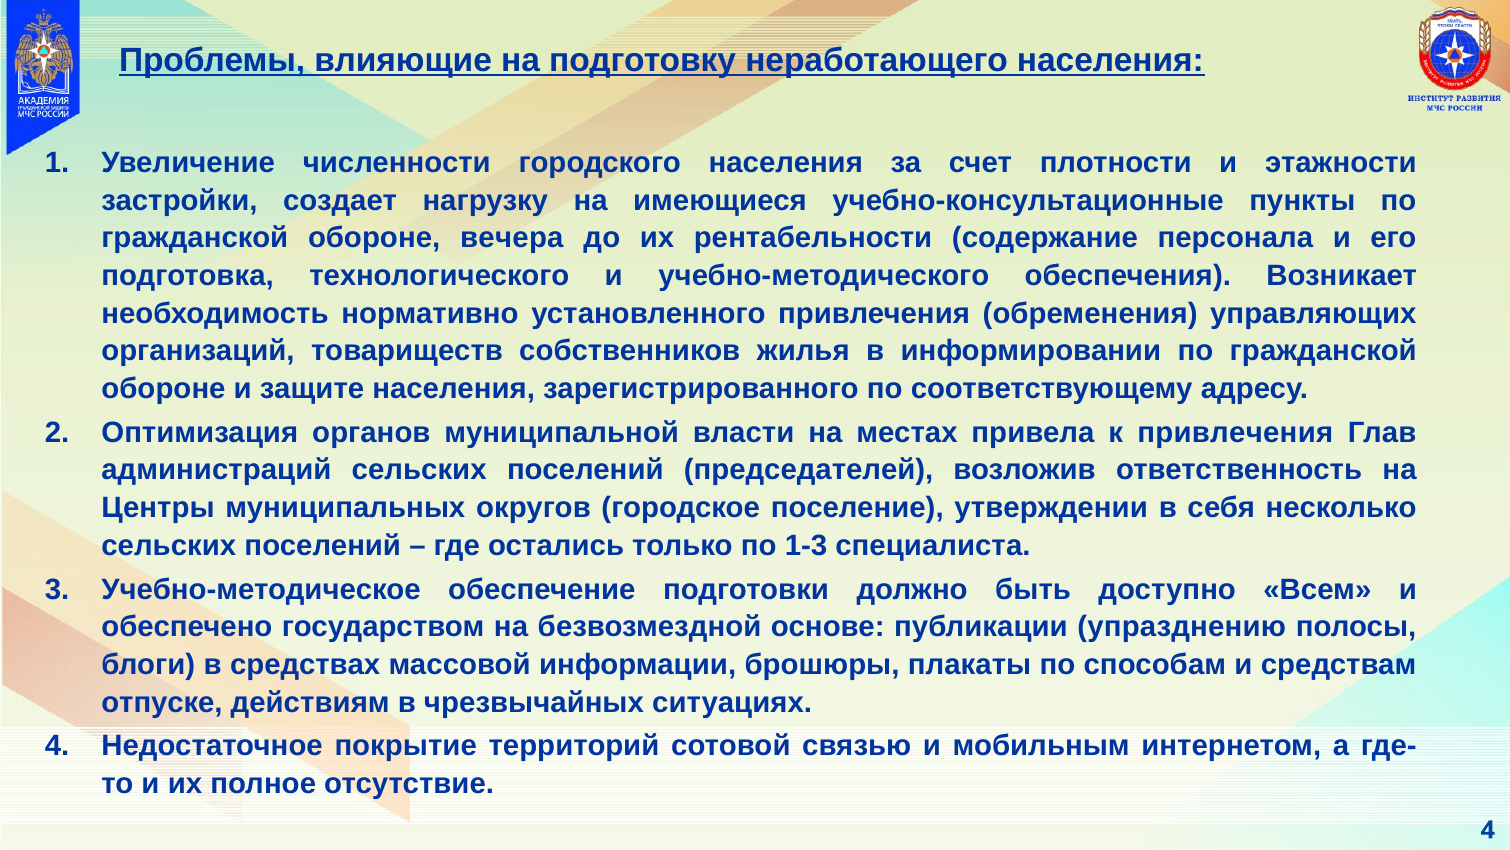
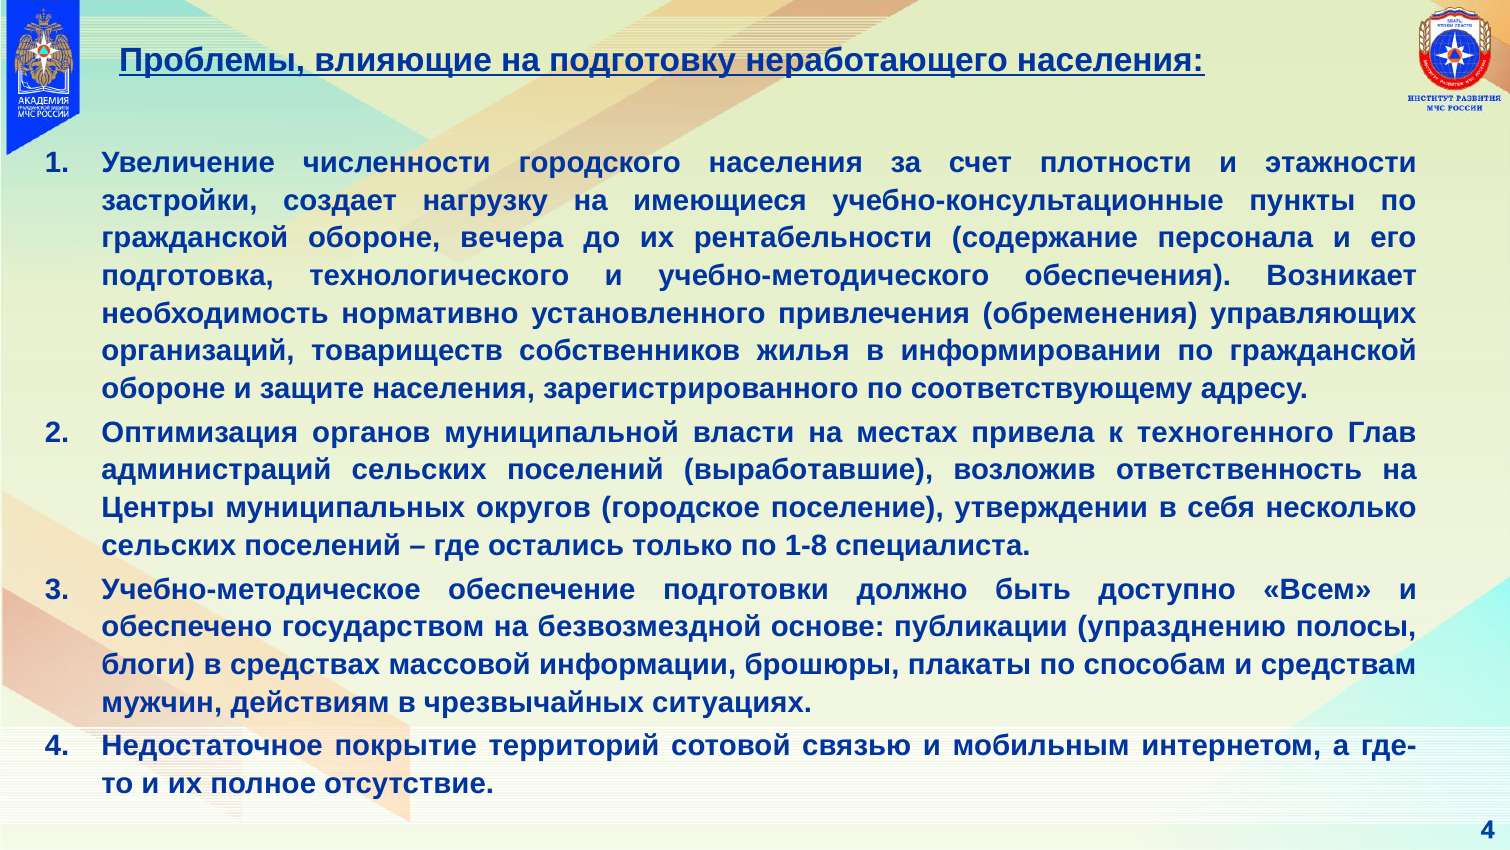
к привлечения: привлечения -> техногенного (1235, 432)
председателей: председателей -> выработавшие (809, 470)
1-3: 1-3 -> 1-8 (806, 545)
отпуске: отпуске -> мужчин (162, 702)
